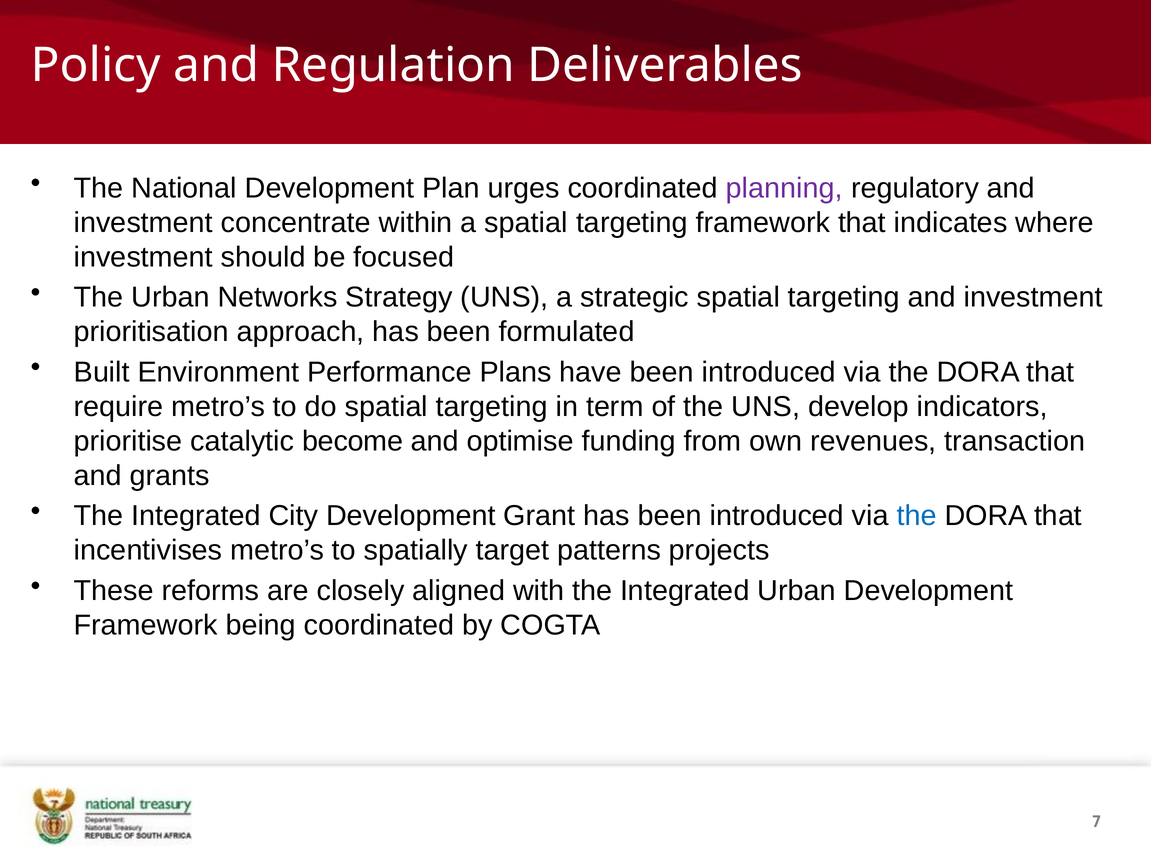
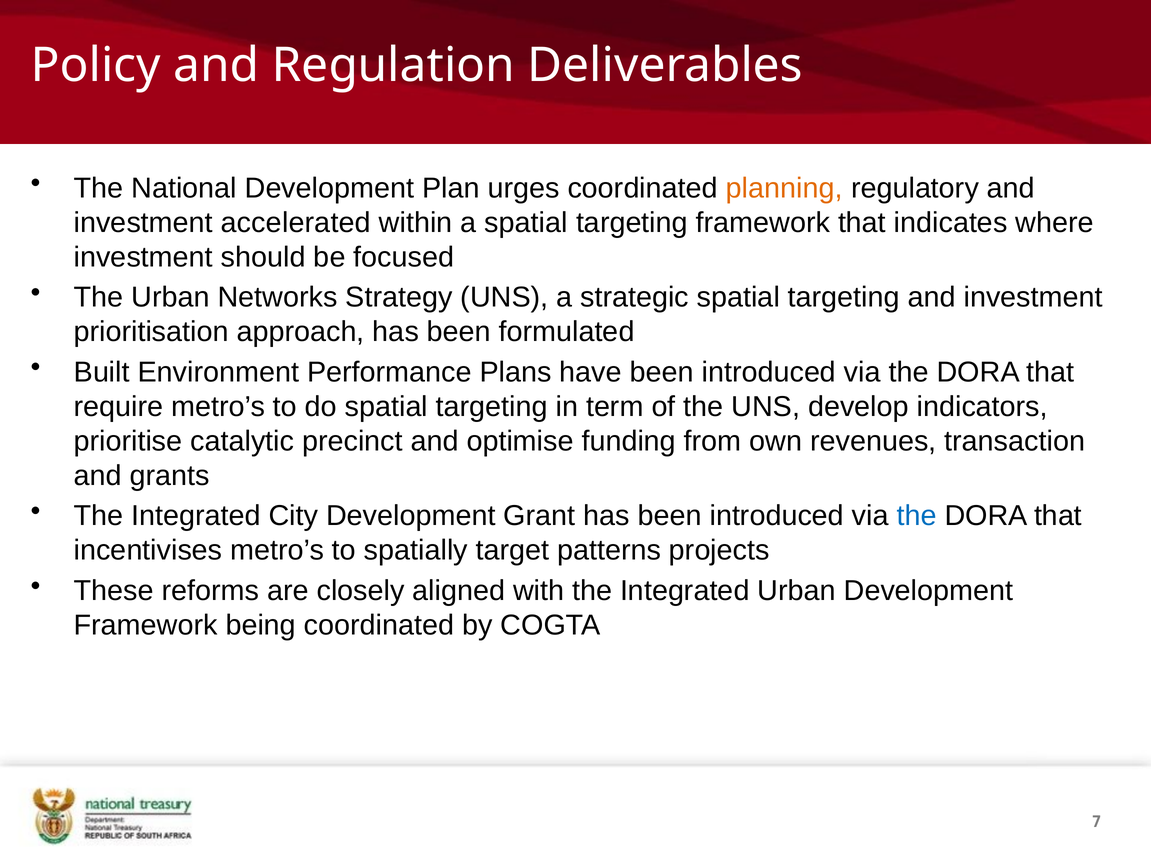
planning colour: purple -> orange (784, 188)
concentrate: concentrate -> accelerated (296, 223)
become: become -> precinct (352, 441)
